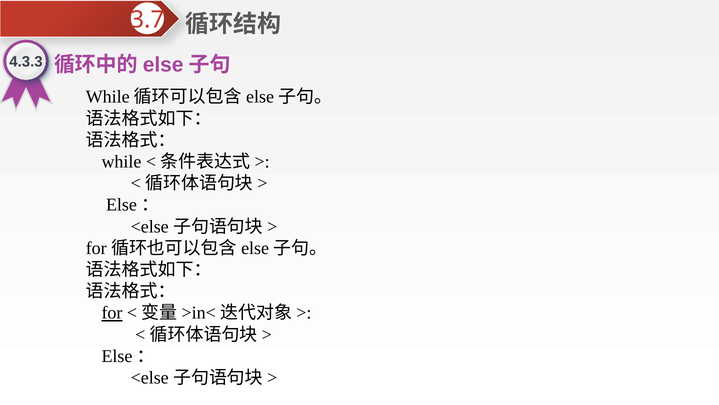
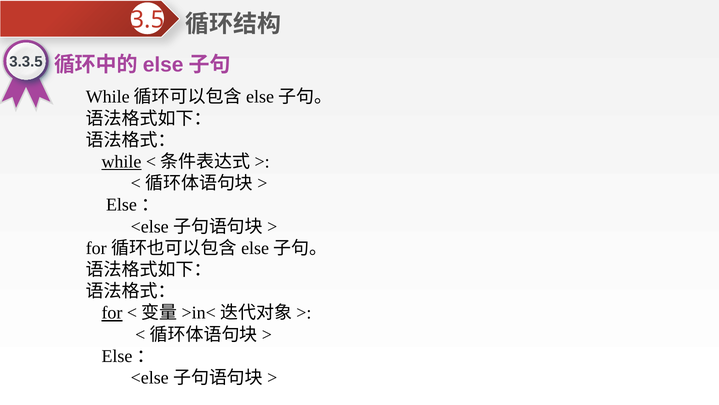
3.7: 3.7 -> 3.5 (147, 20)
4.3.3: 4.3.3 -> 3.3.5 (26, 62)
while underline: none -> present (121, 162)
